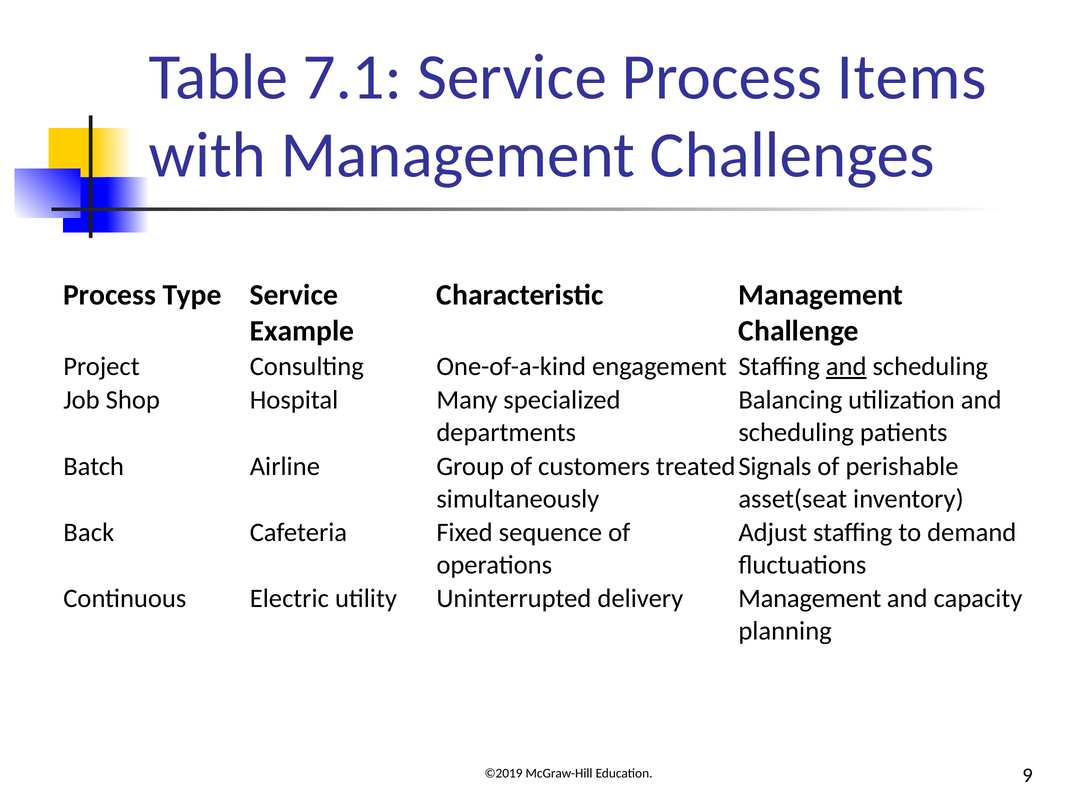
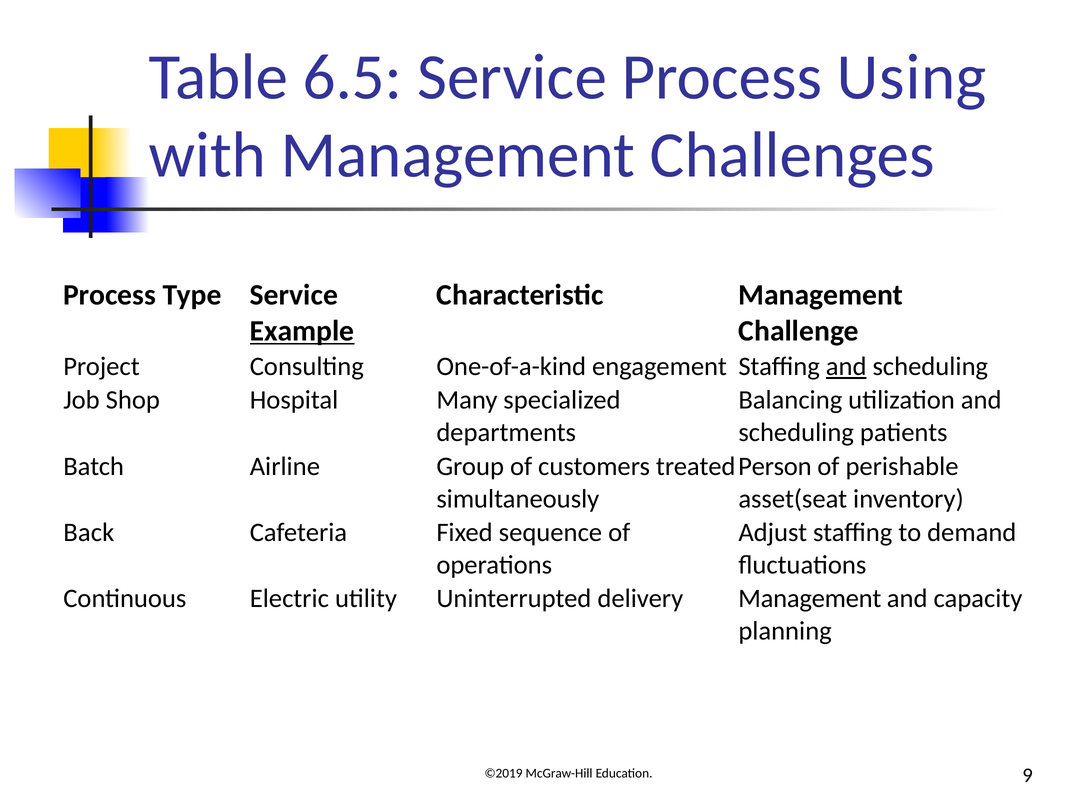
7.1: 7.1 -> 6.5 (352, 77)
Items: Items -> Using (912, 77)
Example underline: none -> present (302, 331)
Signals: Signals -> Person (775, 467)
